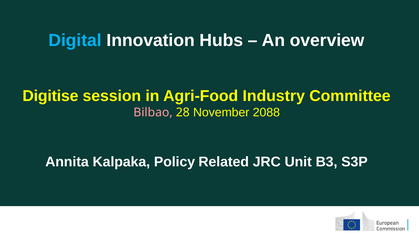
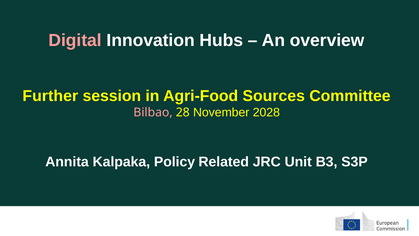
Digital colour: light blue -> pink (75, 40)
Digitise: Digitise -> Further (50, 96)
Industry: Industry -> Sources (274, 96)
2088: 2088 -> 2028 (266, 112)
